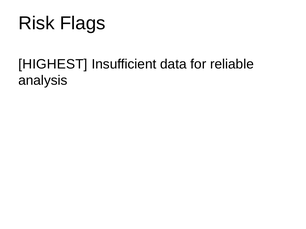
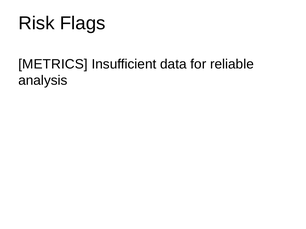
HIGHEST: HIGHEST -> METRICS (53, 64)
